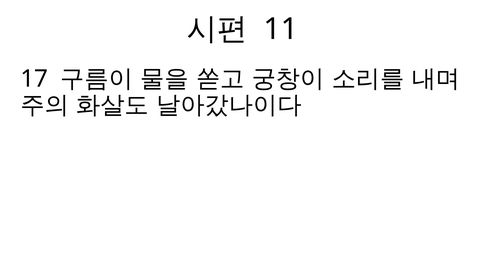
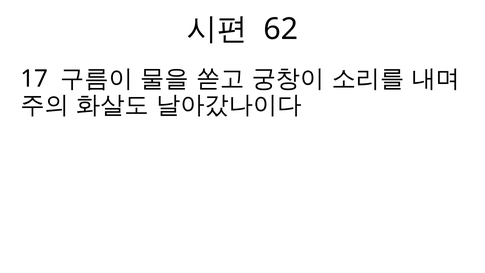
11: 11 -> 62 (281, 29)
